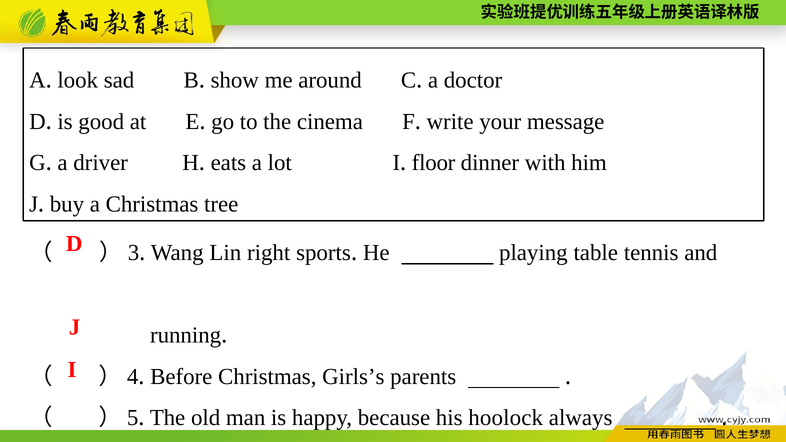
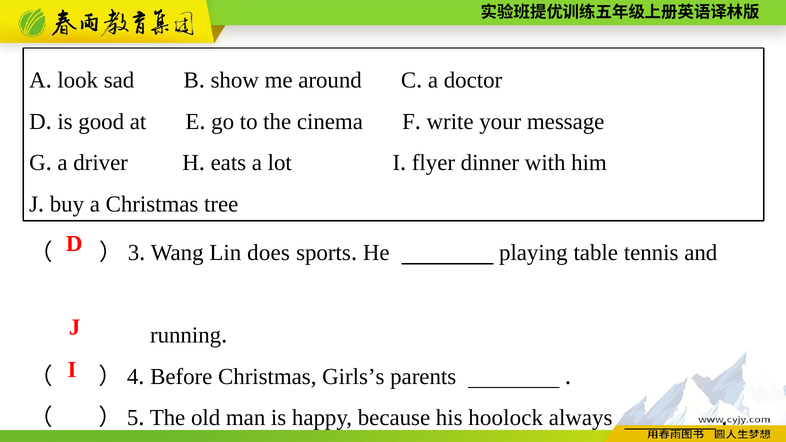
floor: floor -> flyer (433, 163)
right: right -> does (269, 253)
